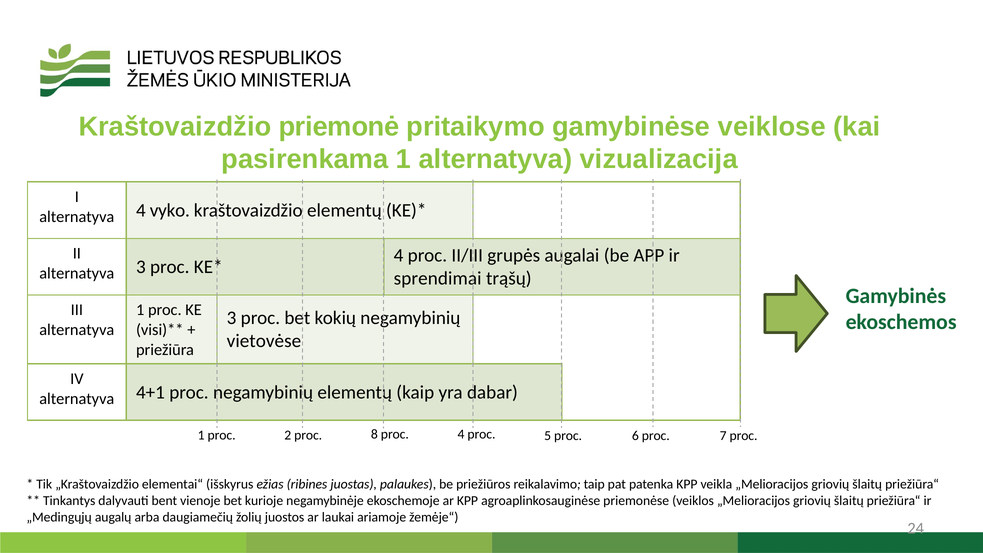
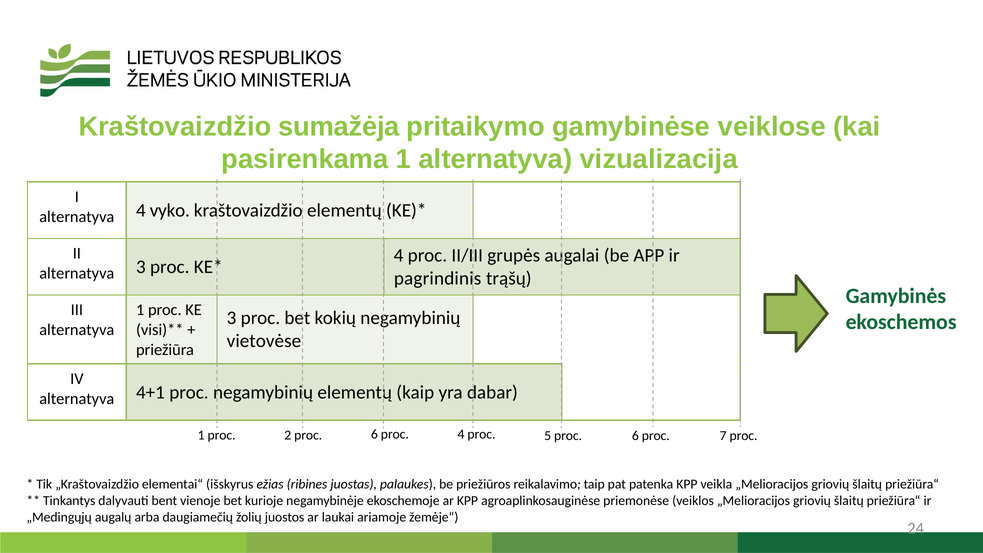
priemonė: priemonė -> sumažėja (339, 127)
sprendimai: sprendimai -> pagrindinis (438, 278)
2 proc 8: 8 -> 6 (374, 434)
